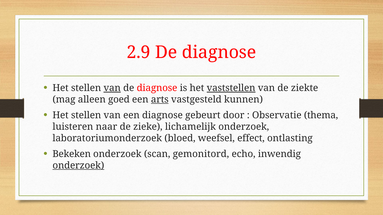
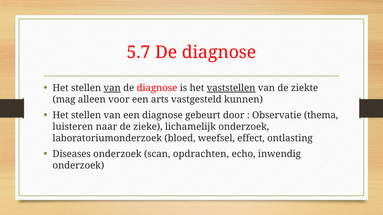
2.9: 2.9 -> 5.7 (139, 53)
goed: goed -> voor (119, 100)
arts underline: present -> none (160, 100)
Bekeken: Bekeken -> Diseases (72, 154)
gemonitord: gemonitord -> opdrachten (201, 154)
onderzoek underline: present -> none (78, 166)
